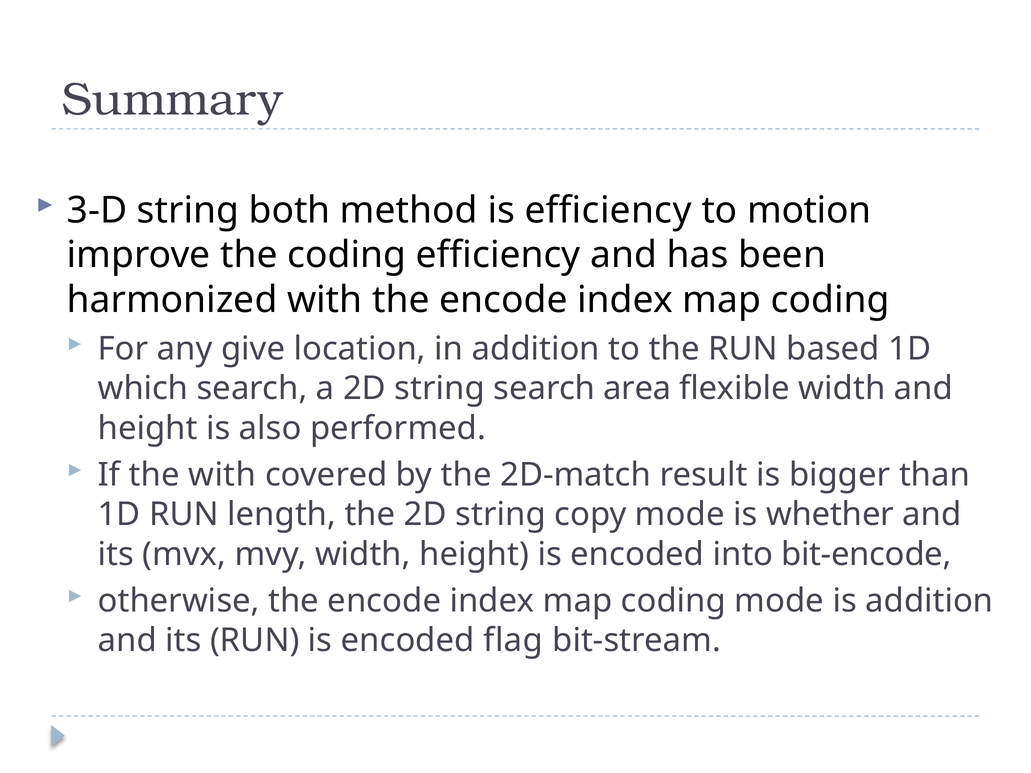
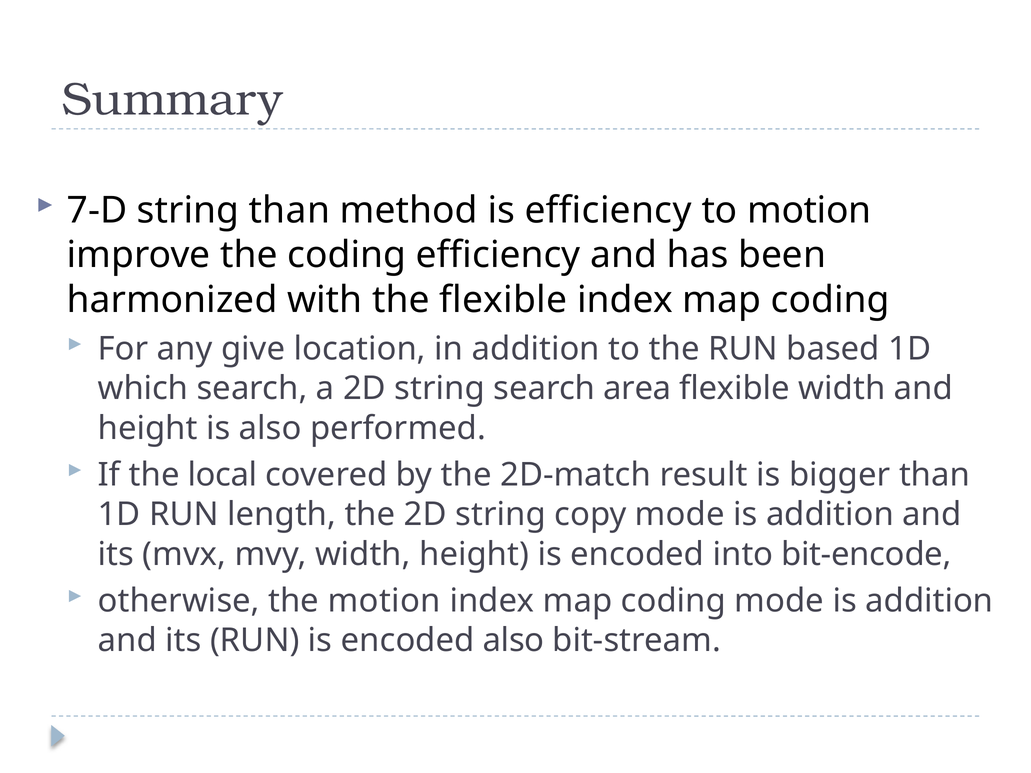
3-D: 3-D -> 7-D (97, 211)
string both: both -> than (289, 211)
with the encode: encode -> flexible (503, 300)
the with: with -> local (223, 475)
copy mode is whether: whether -> addition (830, 515)
otherwise the encode: encode -> motion (384, 601)
encoded flag: flag -> also (514, 641)
